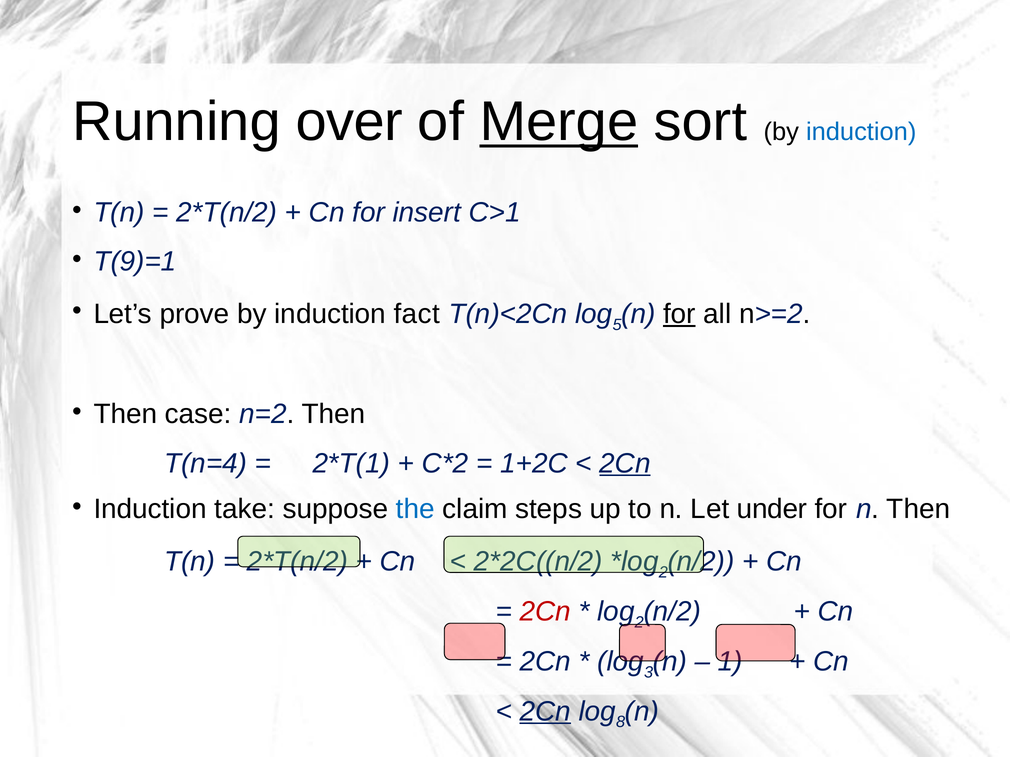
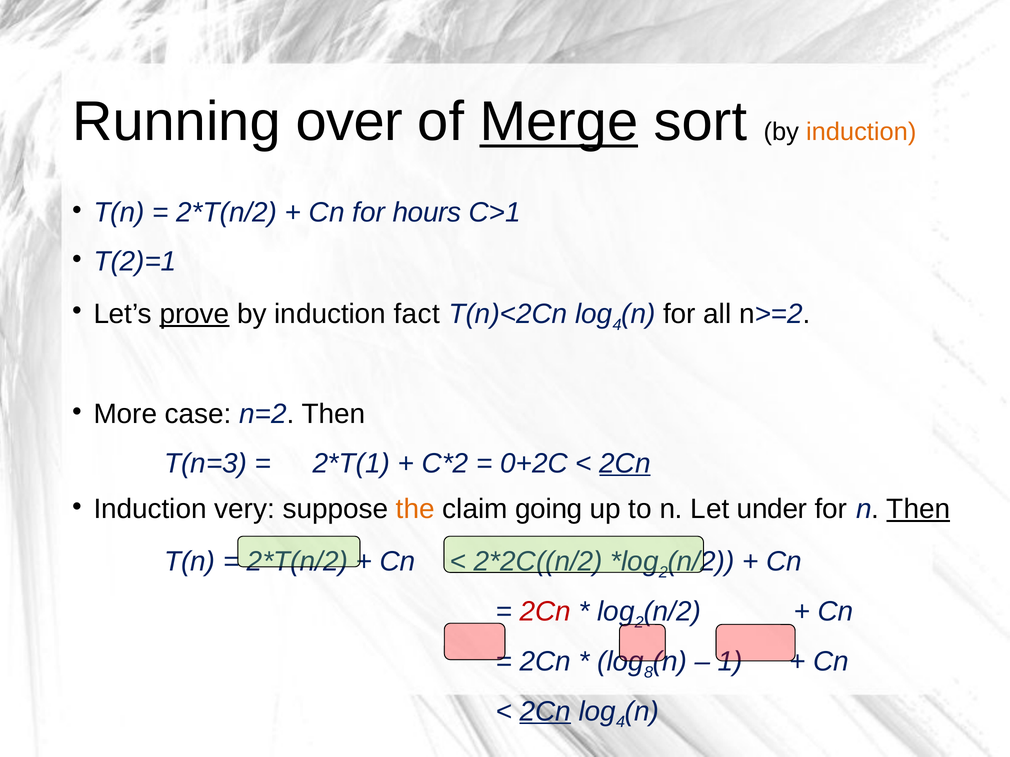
induction colour: blue -> orange (861, 132)
insert: insert -> hours (427, 212)
T(9)=1: T(9)=1 -> T(2)=1 (135, 262)
prove underline: none -> present (195, 314)
5: 5 -> 4 (617, 325)
for underline: present -> none (679, 314)
Then: Then -> More (125, 414)
T(n=4: T(n=4 -> T(n=3 (206, 464)
1+2C: 1+2C -> 0+2C (534, 464)
take: take -> very (245, 509)
the colour: blue -> orange (415, 509)
steps: steps -> going (549, 509)
Then underline: none -> present (918, 509)
3: 3 -> 8 (649, 673)
8: 8 -> 4 (621, 723)
